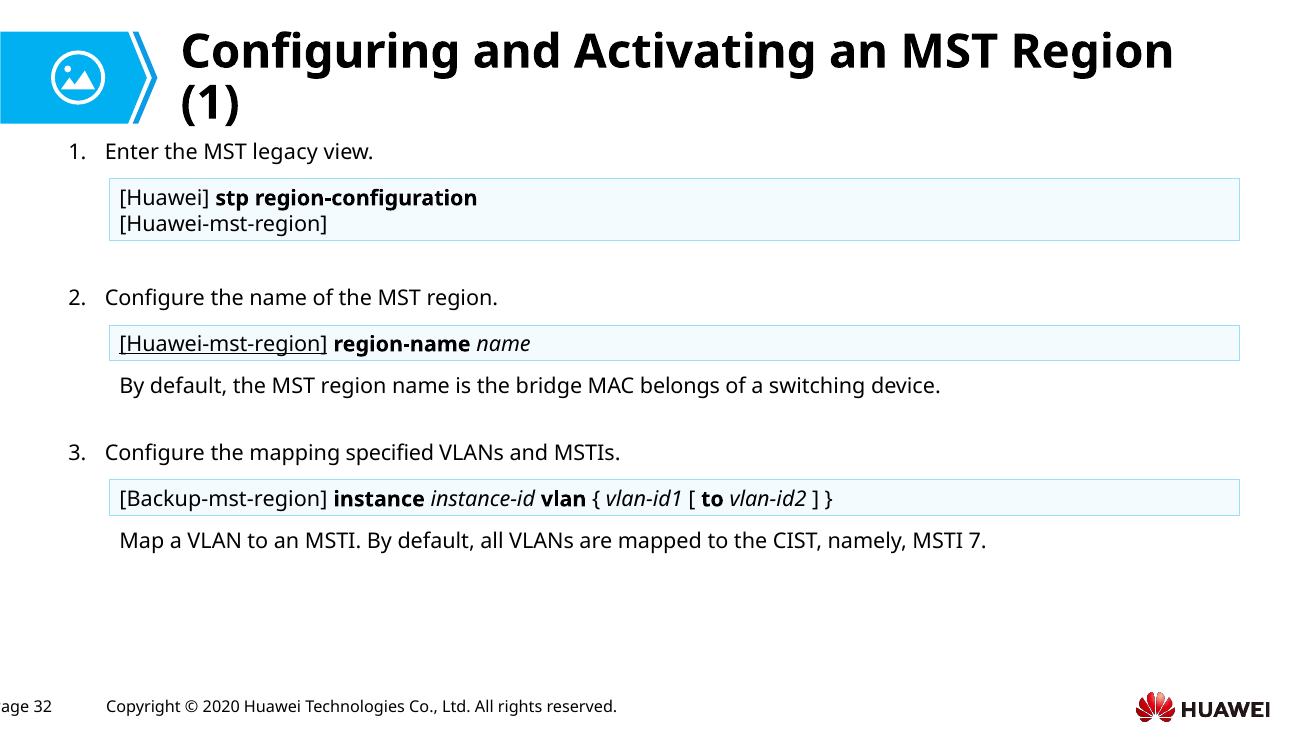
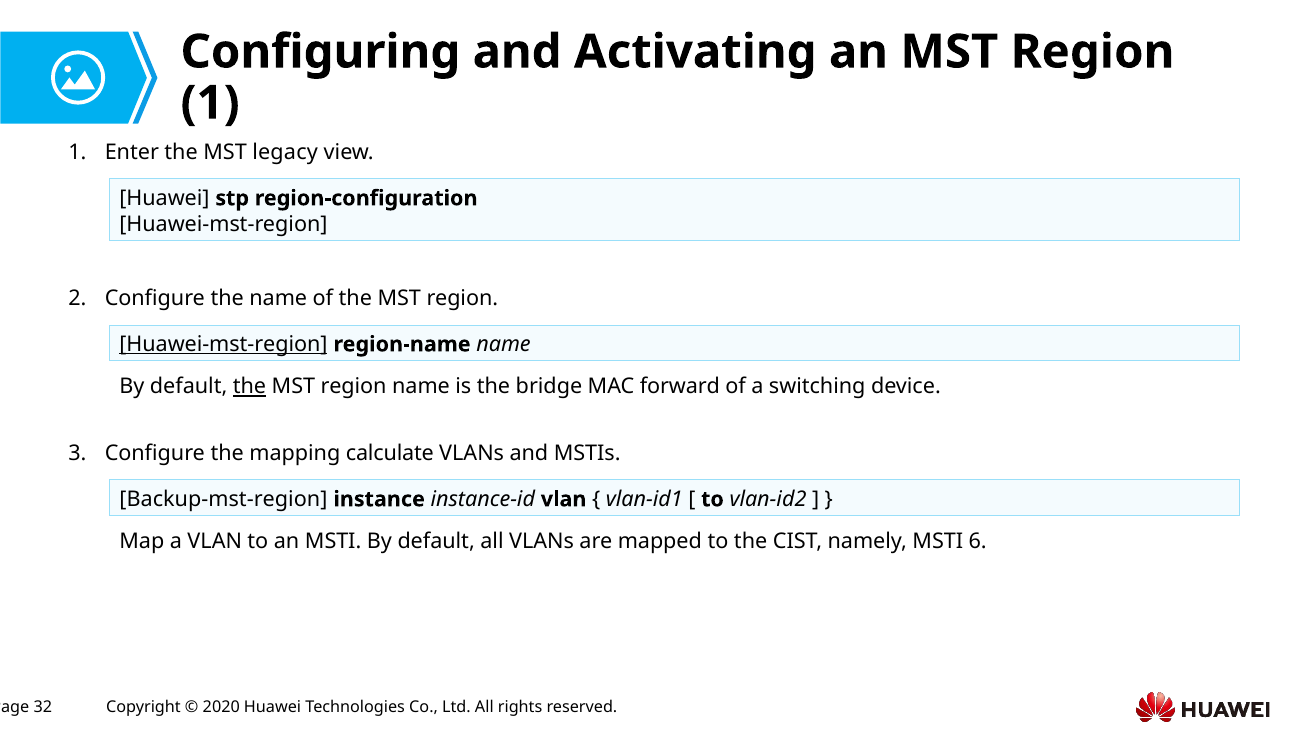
the underline: none -> present (249, 387)
belongs: belongs -> forward (680, 387)
specified: specified -> calculate (390, 453)
7: 7 -> 6 (978, 542)
